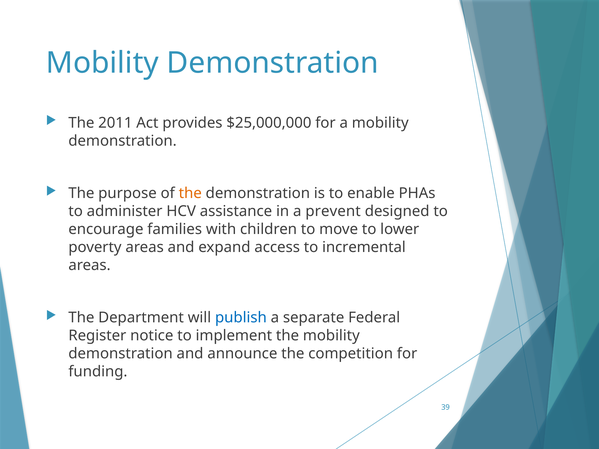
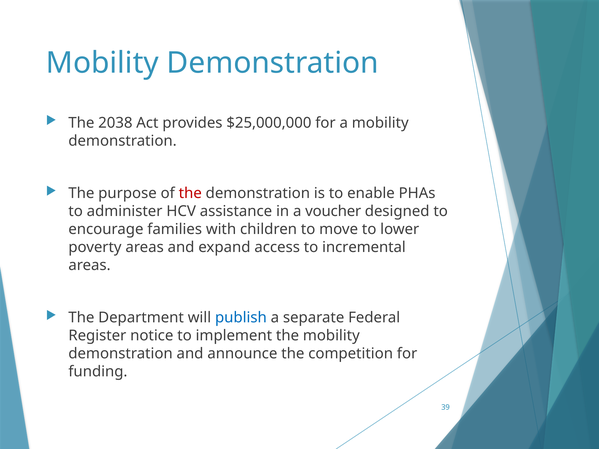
2011: 2011 -> 2038 (115, 123)
the colour: orange -> red (190, 193)
prevent: prevent -> voucher (333, 211)
